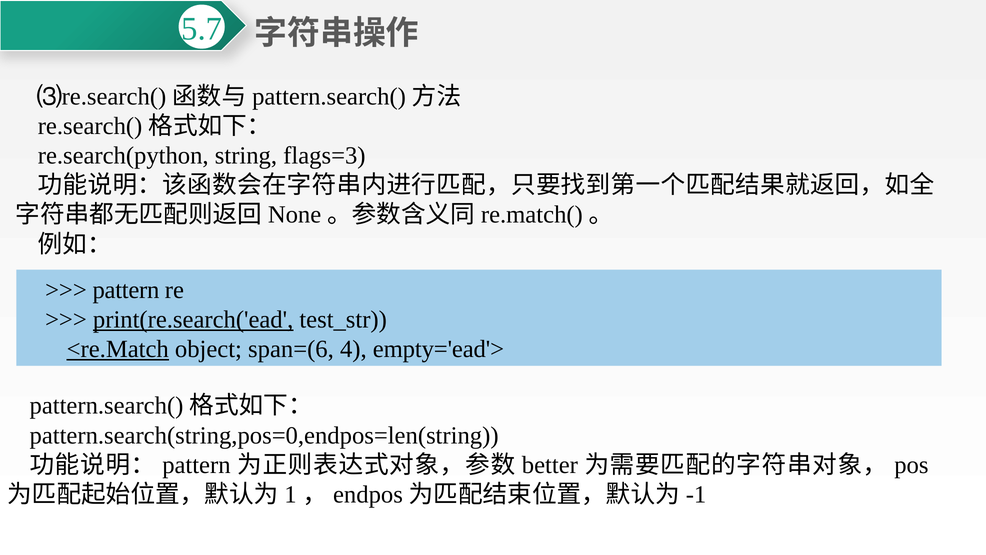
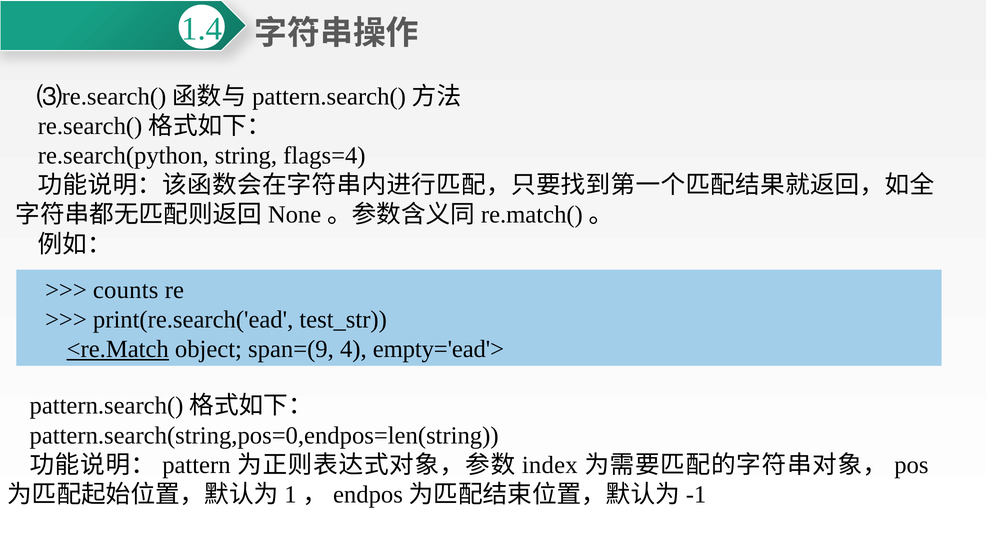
5.7: 5.7 -> 1.4 (202, 29)
flags=3: flags=3 -> flags=4 (324, 156)
pattern: pattern -> counts (126, 290)
print(re.search('ead underline: present -> none (193, 319)
span=(6: span=(6 -> span=(9 (291, 349)
better: better -> index (550, 465)
